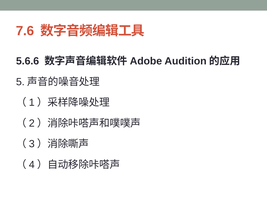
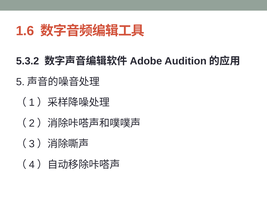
7.6: 7.6 -> 1.6 (25, 31)
5.6.6: 5.6.6 -> 5.3.2 (28, 61)
